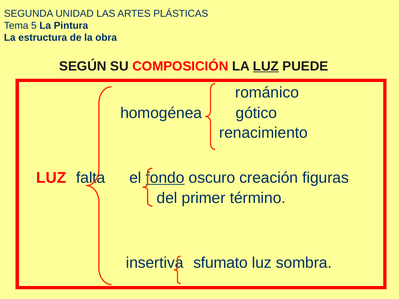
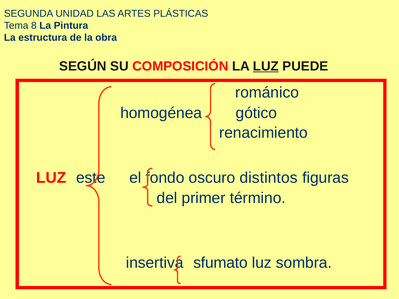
5: 5 -> 8 (34, 26)
falta: falta -> este (91, 178)
fondo underline: present -> none (165, 178)
creación: creación -> distintos (269, 178)
